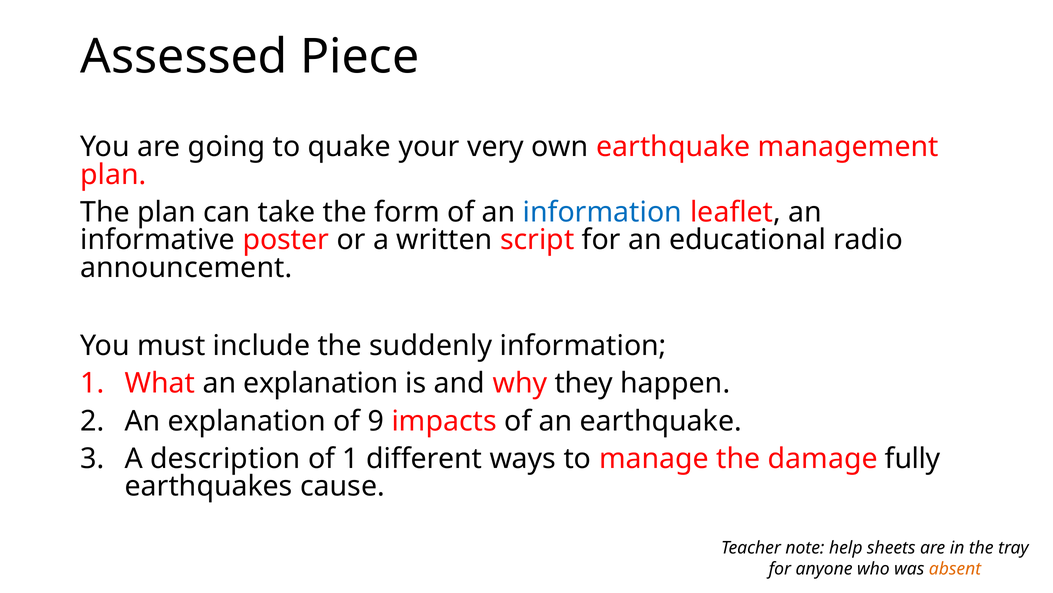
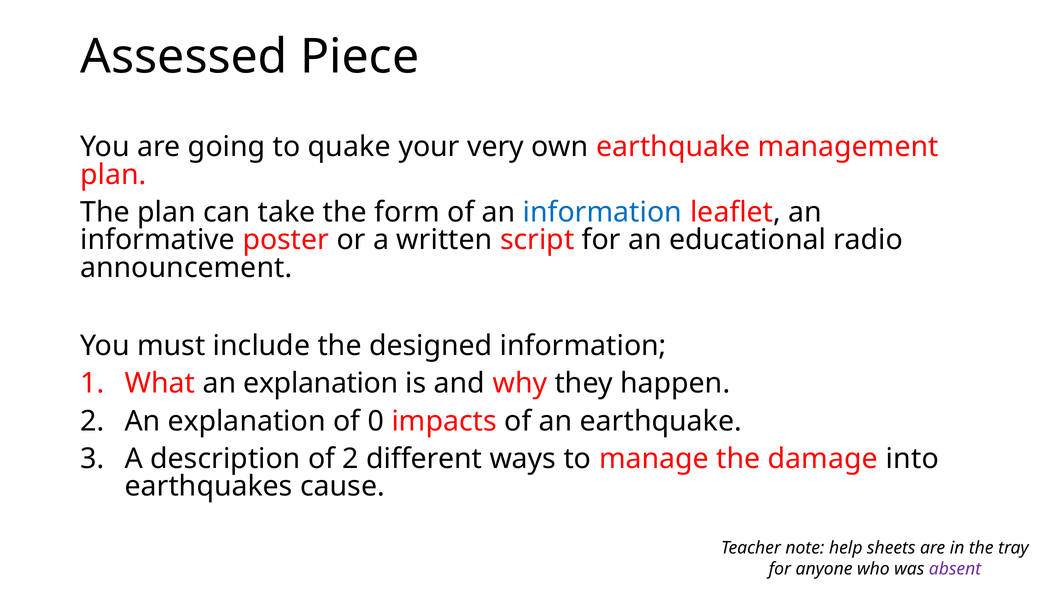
suddenly: suddenly -> designed (431, 346)
9: 9 -> 0 (376, 421)
of 1: 1 -> 2 (351, 458)
fully: fully -> into (912, 458)
absent colour: orange -> purple (955, 568)
